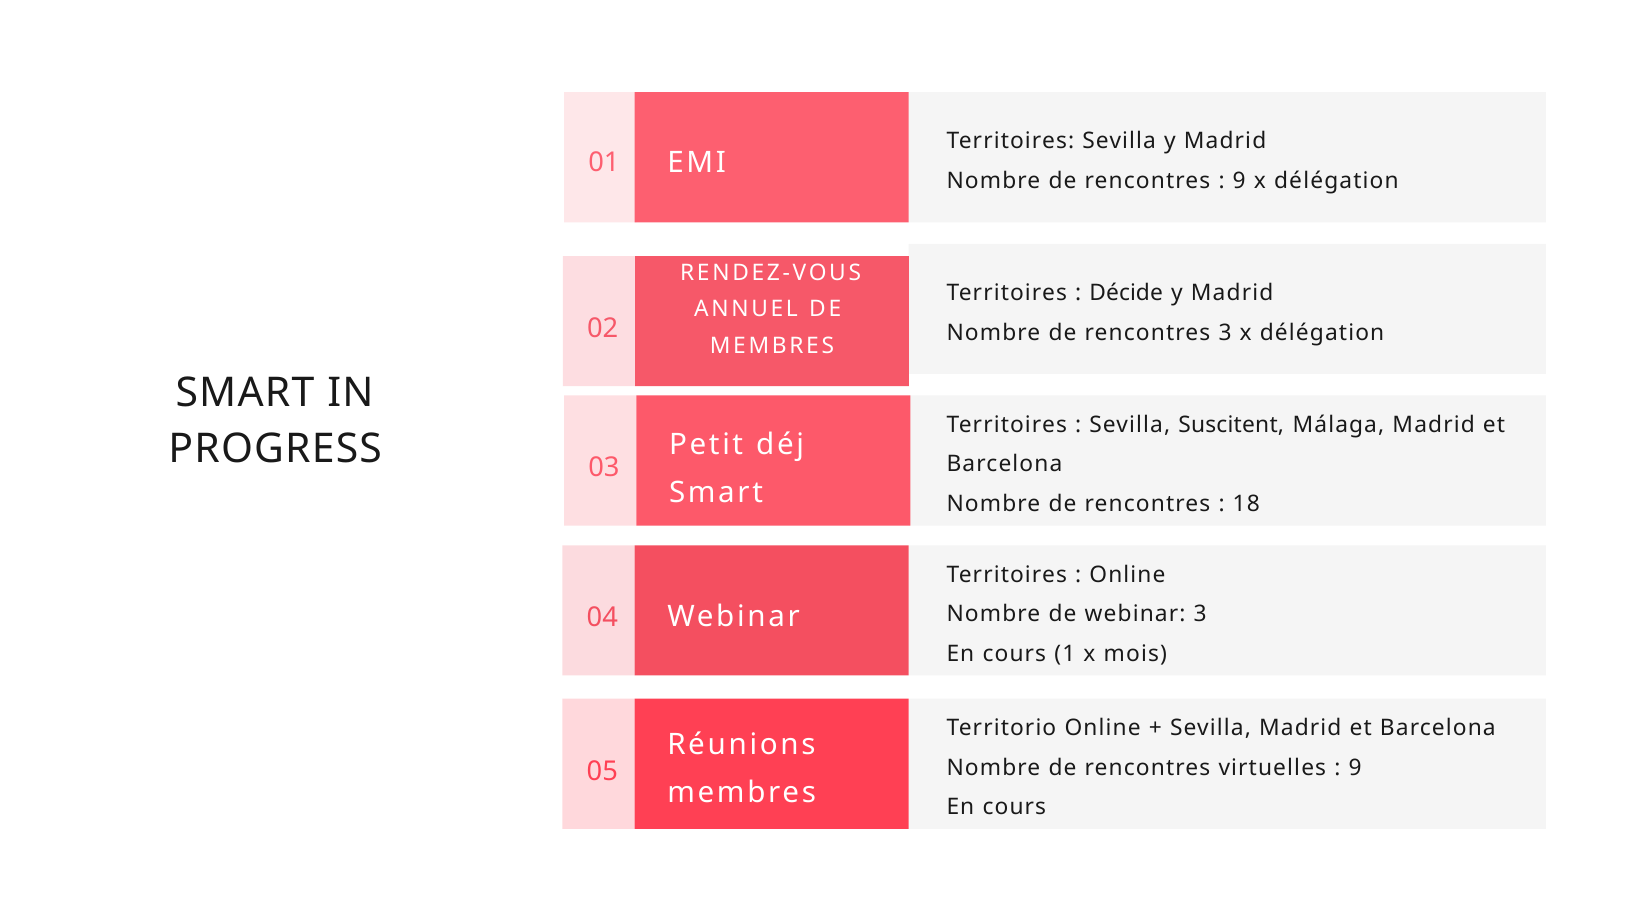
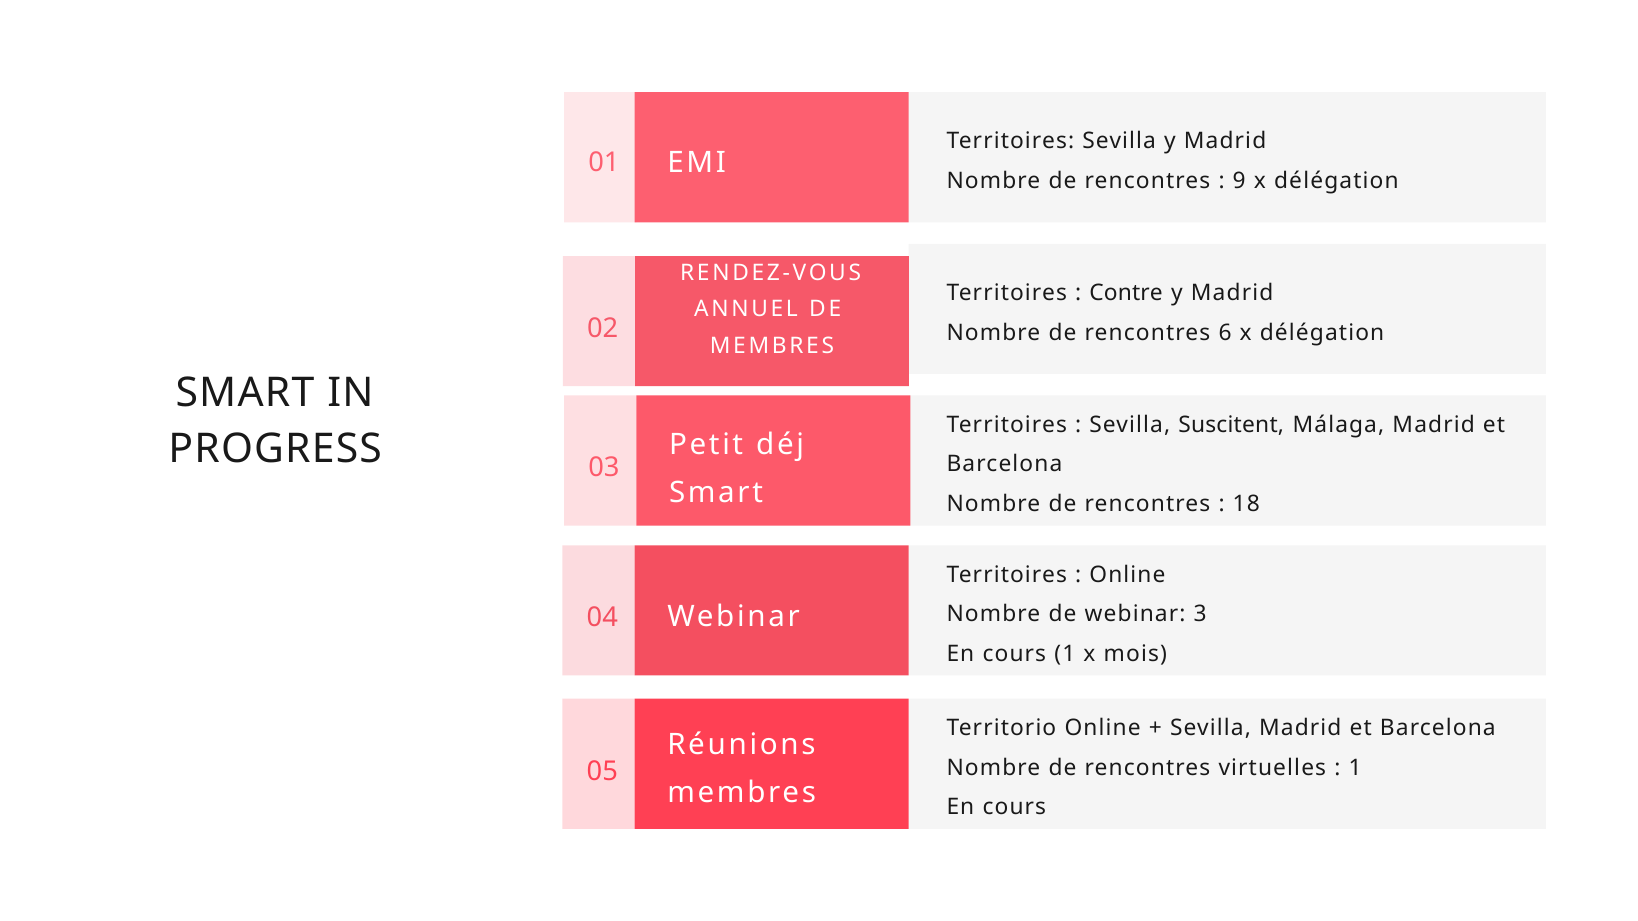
Décide: Décide -> Contre (1126, 293)
rencontres 3: 3 -> 6 (1225, 333)
9: 9 -> 1 (1355, 768)
